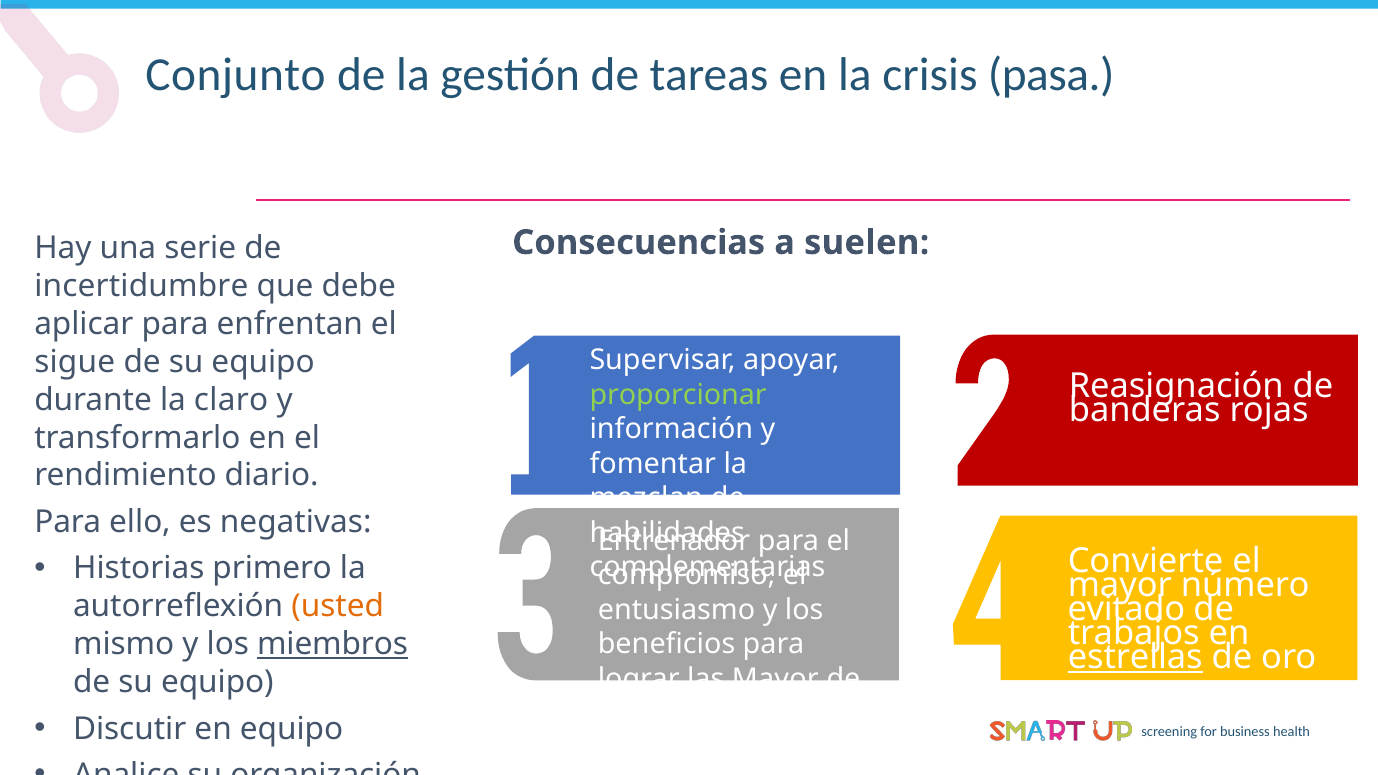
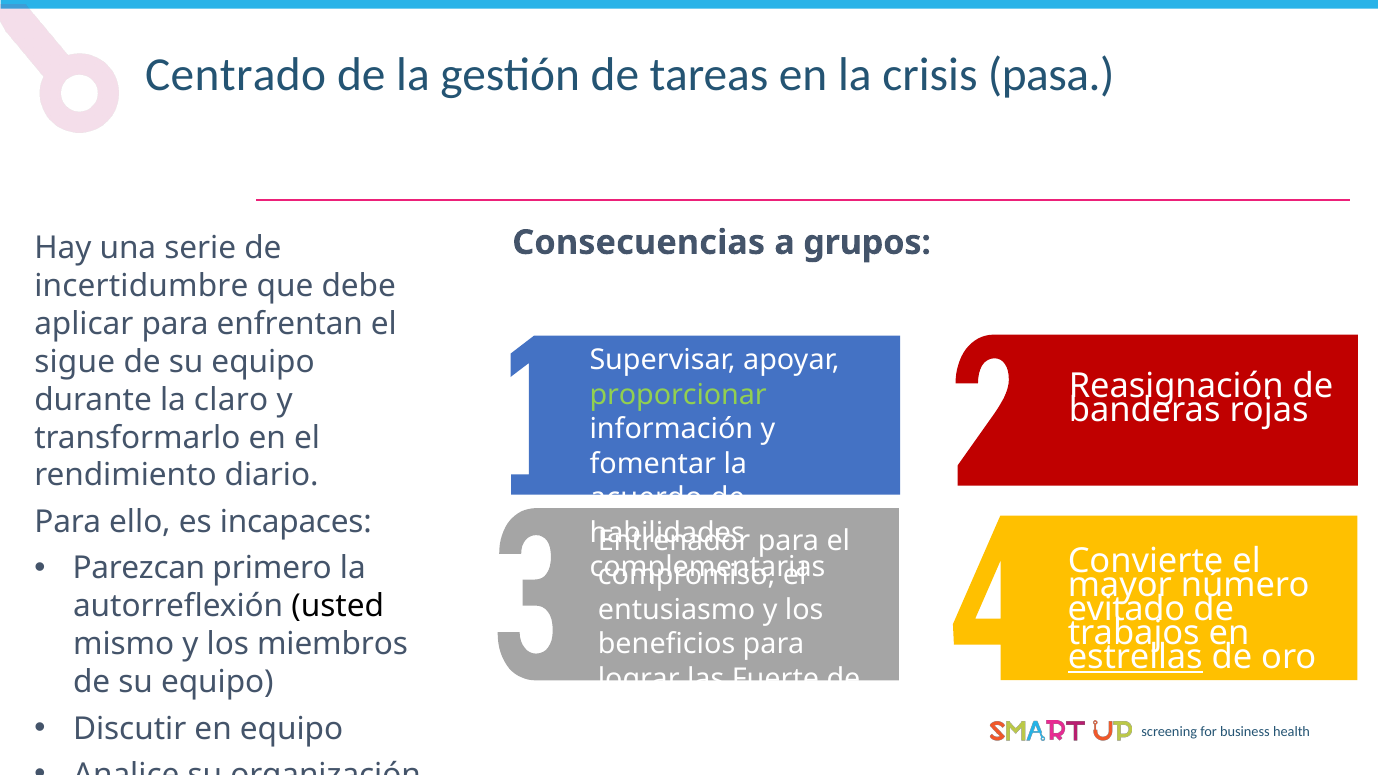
Conjunto: Conjunto -> Centrado (236, 75)
suelen: suelen -> grupos (867, 243)
mezclan: mezclan -> acuerdo (646, 498)
negativas: negativas -> incapaces (296, 522)
Historias: Historias -> Parezcan (139, 569)
usted colour: orange -> black (338, 606)
miembros underline: present -> none (333, 644)
las Mayor: Mayor -> Fuerte (775, 679)
